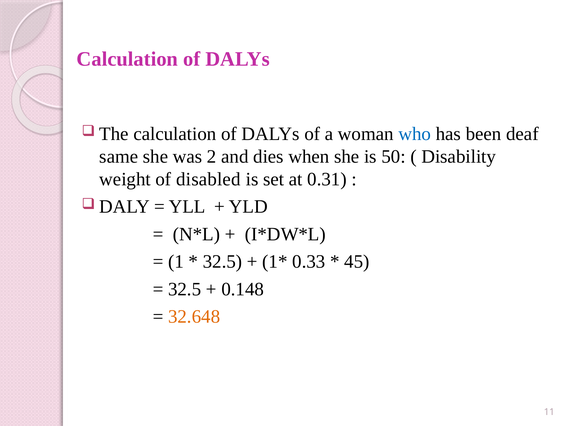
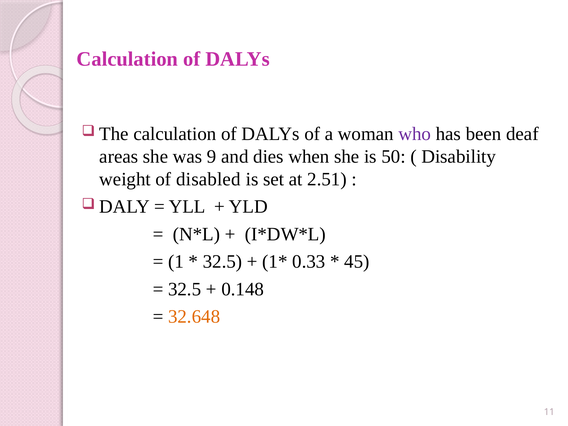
who colour: blue -> purple (415, 134)
same: same -> areas (119, 157)
2: 2 -> 9 (212, 157)
0.31: 0.31 -> 2.51 (327, 179)
